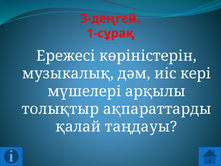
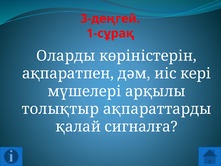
Ережесі: Ережесі -> Оларды (66, 56)
музыкалық: музыкалық -> ақпаратпен (68, 74)
таңдауы: таңдауы -> сигналға (141, 127)
